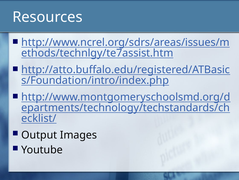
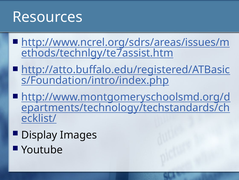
Output: Output -> Display (39, 134)
